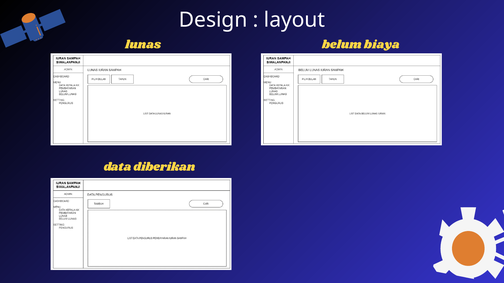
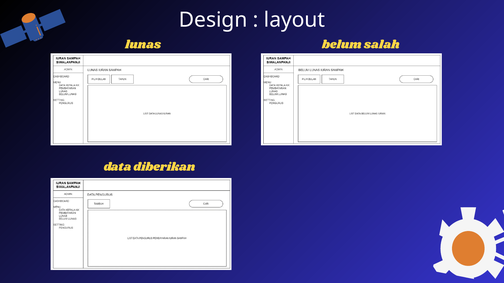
biaya: biaya -> salah (382, 45)
